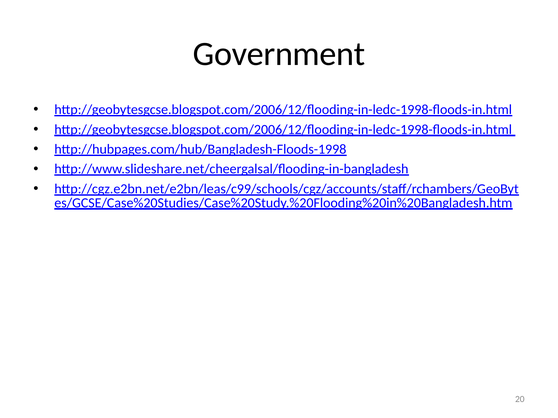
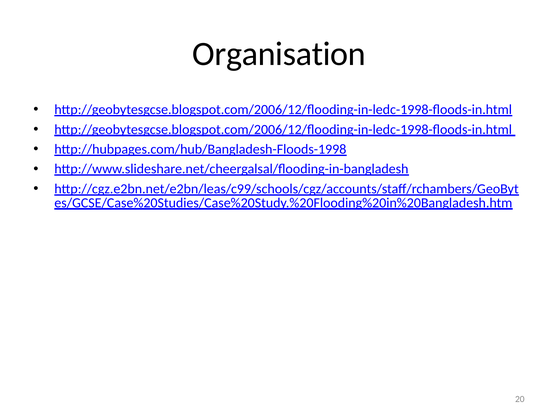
Government: Government -> Organisation (279, 54)
